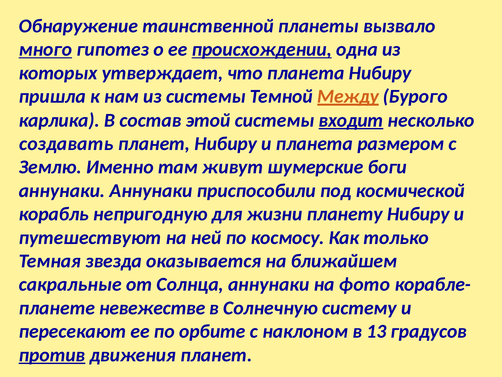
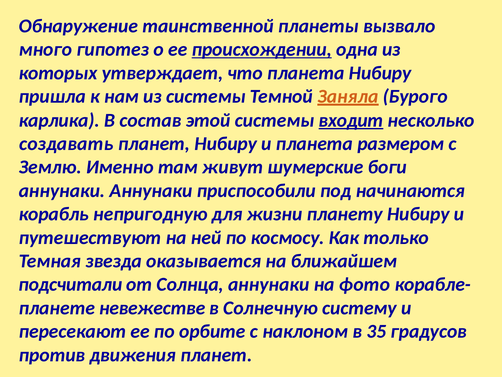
много underline: present -> none (45, 49)
Между: Между -> Заняла (348, 96)
космической: космической -> начинаются (410, 190)
сакральные: сакральные -> подсчитали (70, 284)
13: 13 -> 35 (376, 331)
против underline: present -> none (52, 354)
